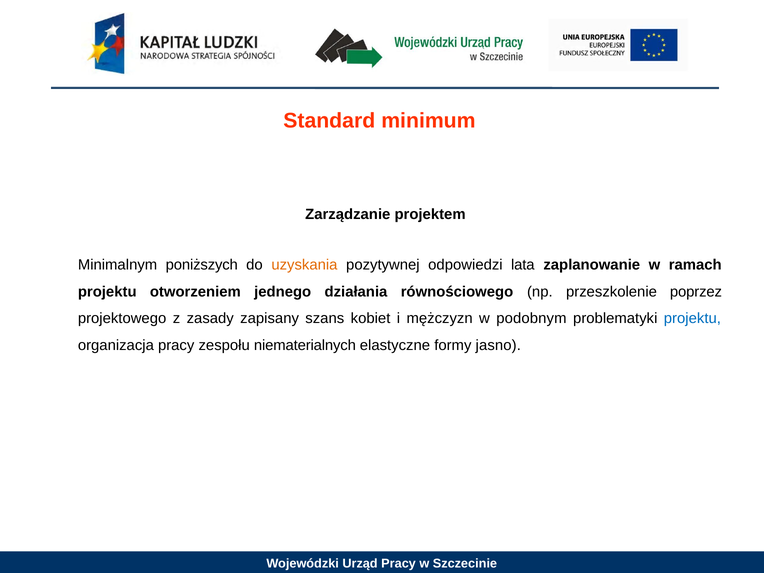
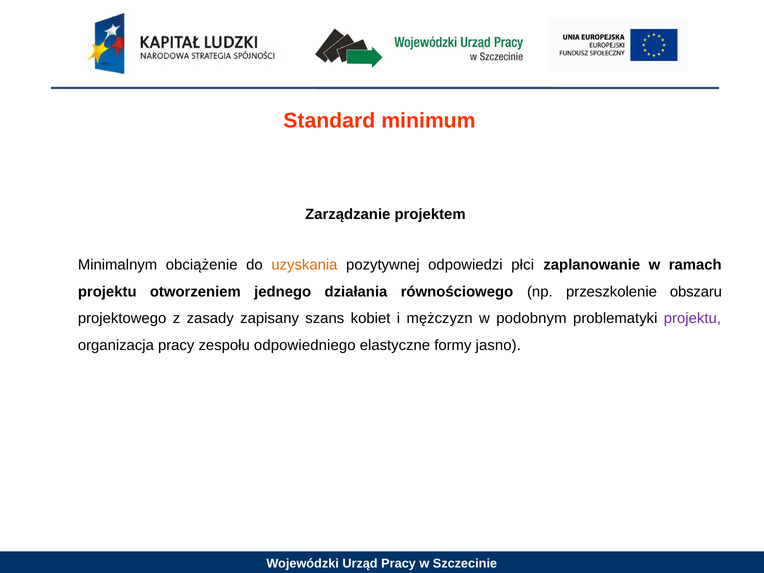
poniższych: poniższych -> obciążenie (202, 265)
lata: lata -> płci (523, 265)
poprzez: poprzez -> obszaru (696, 292)
projektu colour: blue -> purple (692, 318)
niematerialnych: niematerialnych -> odpowiedniego (305, 345)
